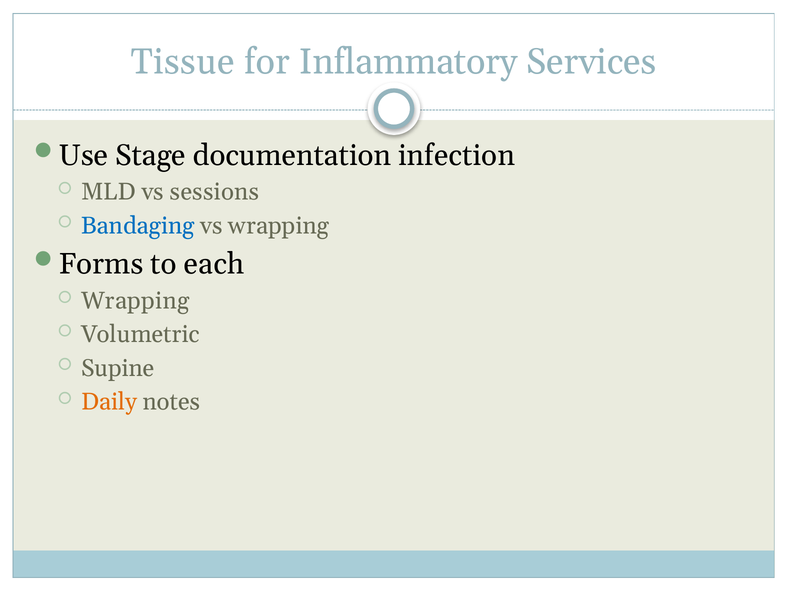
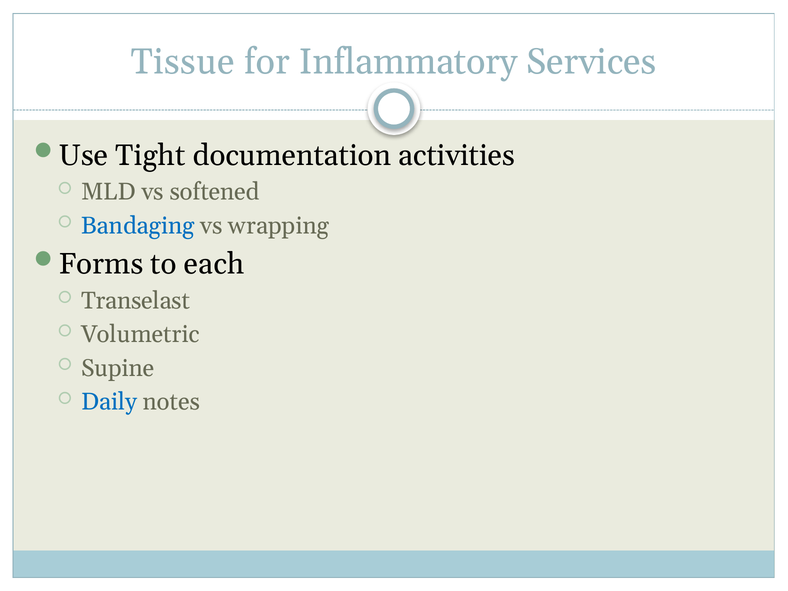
Stage: Stage -> Tight (150, 155)
infection: infection -> activities (457, 155)
sessions: sessions -> softened (215, 192)
Wrapping: Wrapping -> Transelast (135, 301)
Daily colour: orange -> blue (109, 402)
